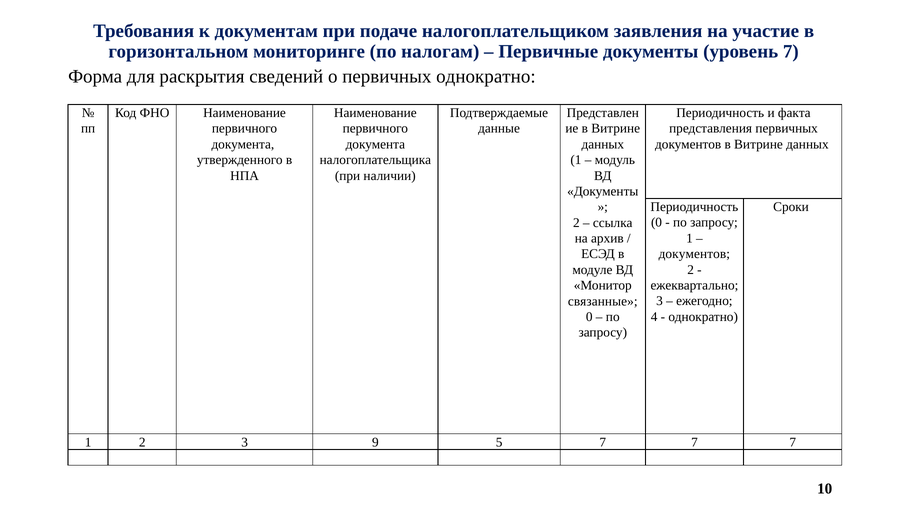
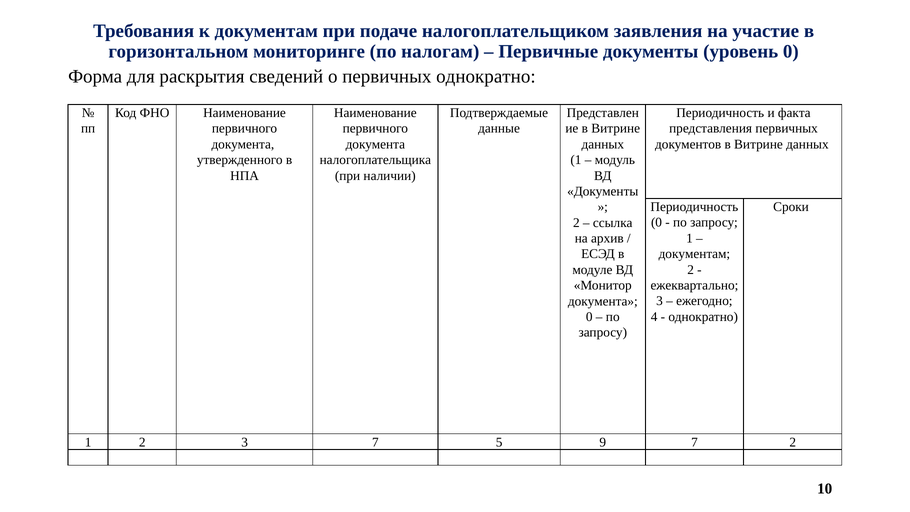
уровень 7: 7 -> 0 (791, 52)
документов: документов -> документам (694, 254)
связанные: связанные -> документа (603, 301)
3 9: 9 -> 7 (375, 442)
5 7: 7 -> 9 (603, 442)
7: 7 -> 2 (793, 442)
